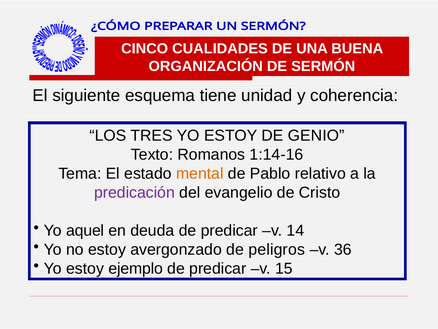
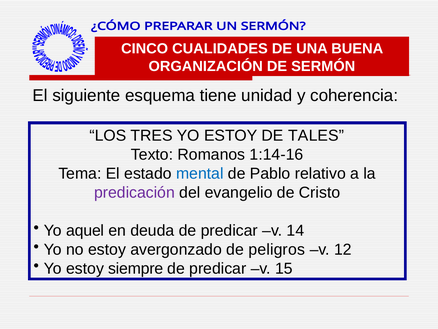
GENIO: GENIO -> TALES (316, 135)
mental colour: orange -> blue (200, 173)
36: 36 -> 12 (343, 249)
ejemplo: ejemplo -> siempre (136, 268)
